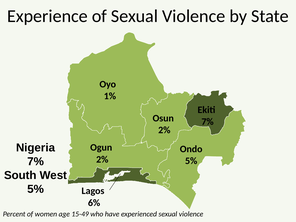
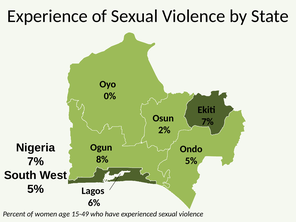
1%: 1% -> 0% (110, 96)
2%: 2% -> 8% (102, 159)
